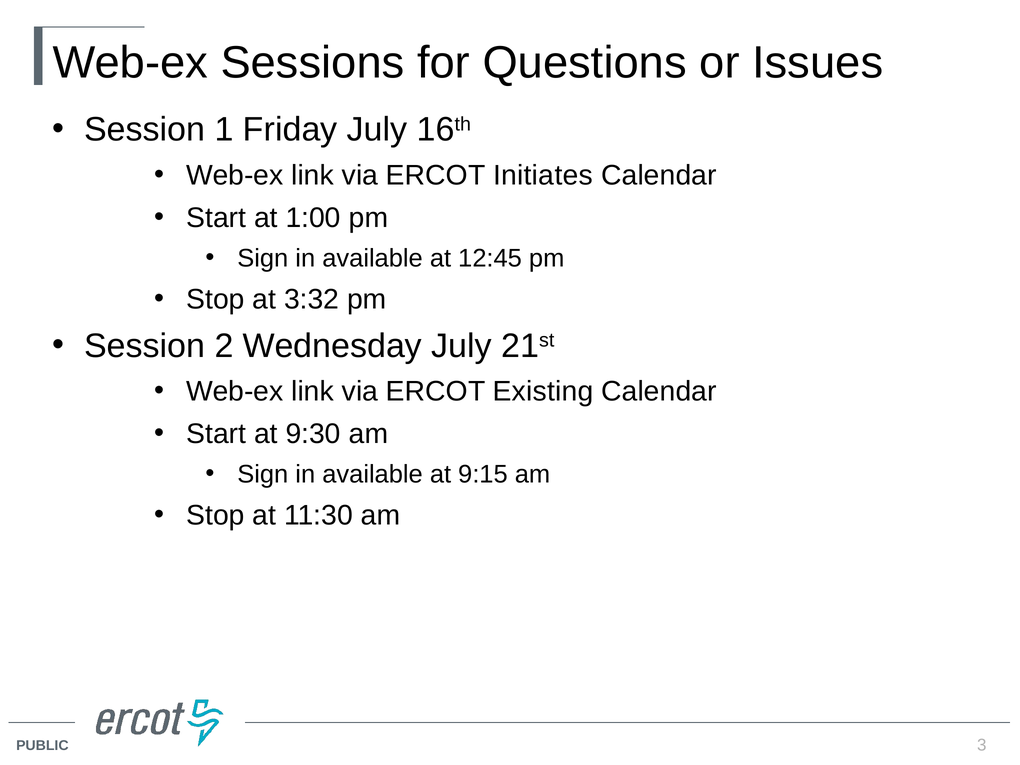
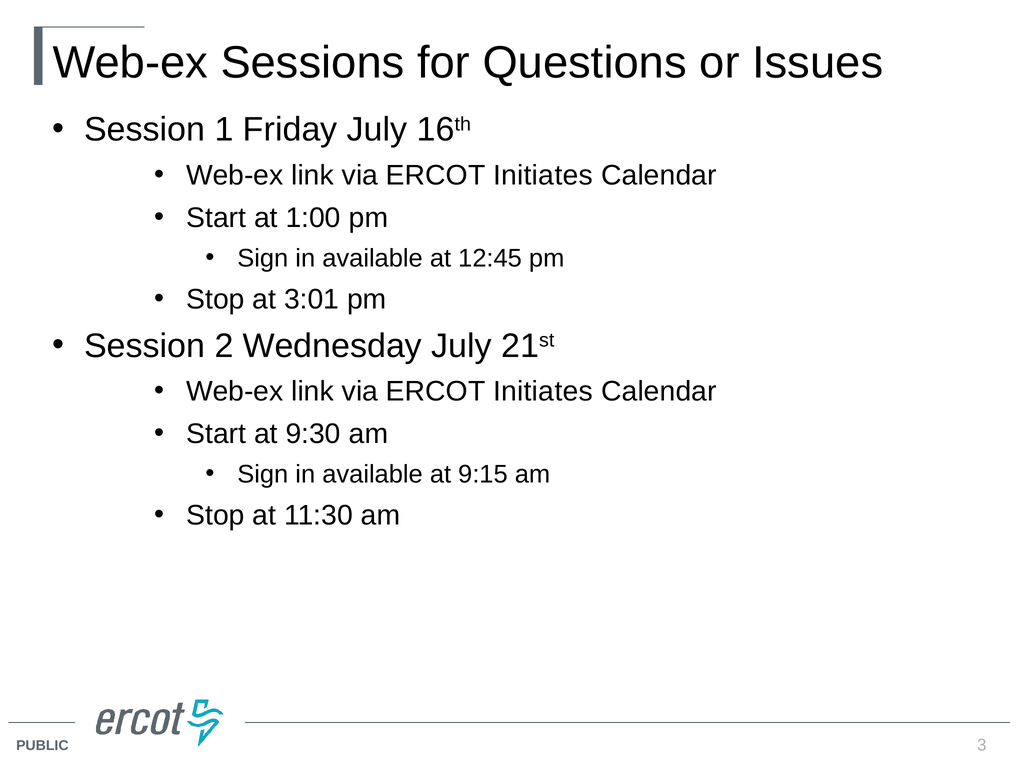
3:32: 3:32 -> 3:01 (312, 299)
Existing: Existing -> Initiates (543, 391)
